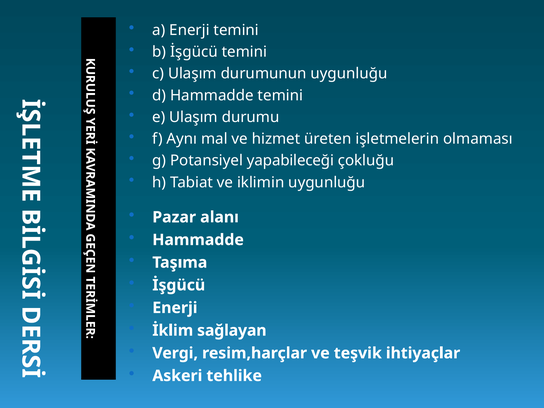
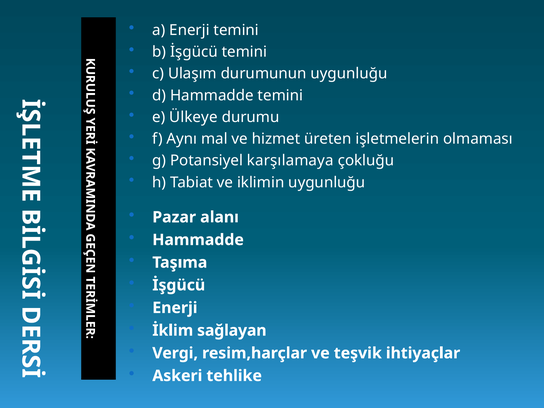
e Ulaşım: Ulaşım -> Ülkeye (193, 117)
yapabileceği: yapabileceği -> karşılamaya (290, 161)
